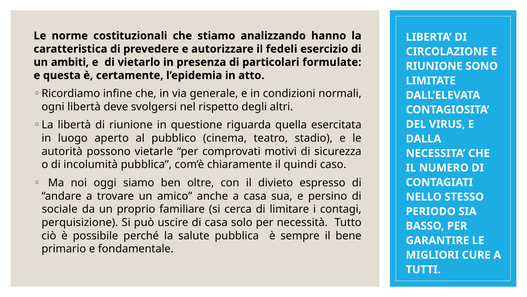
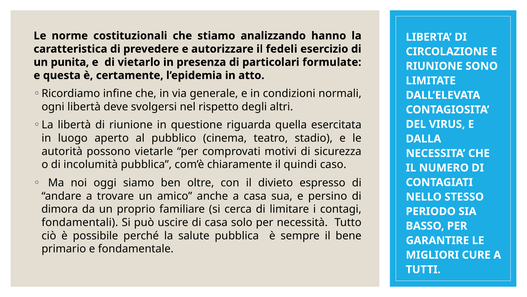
ambiti: ambiti -> punita (70, 62)
sociale: sociale -> dimora (60, 209)
perquisizione: perquisizione -> fondamentali (80, 222)
